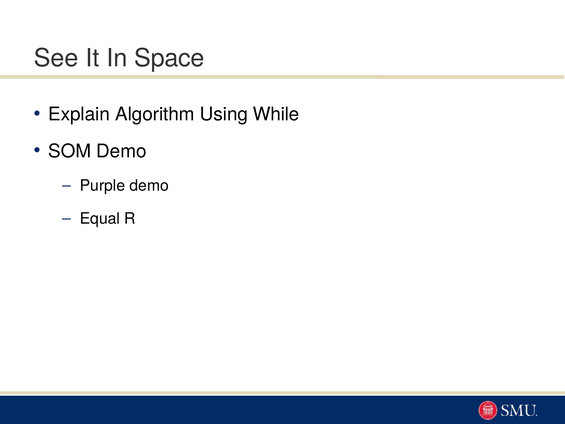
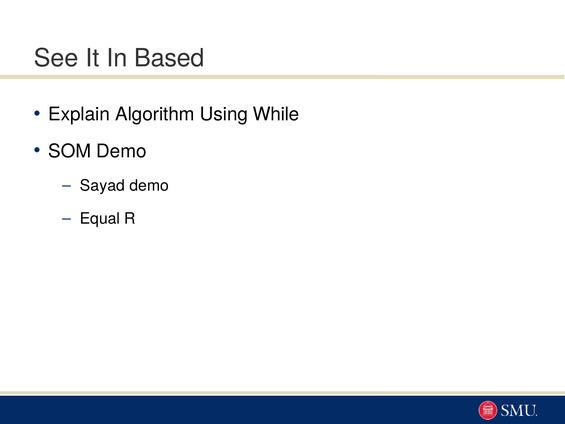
Space: Space -> Based (169, 58)
Purple: Purple -> Sayad (102, 186)
